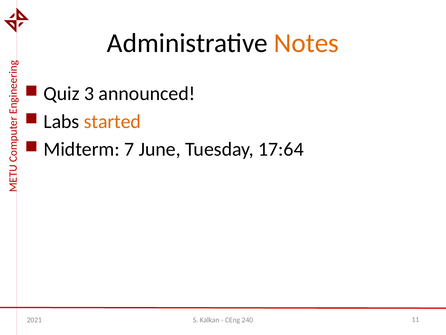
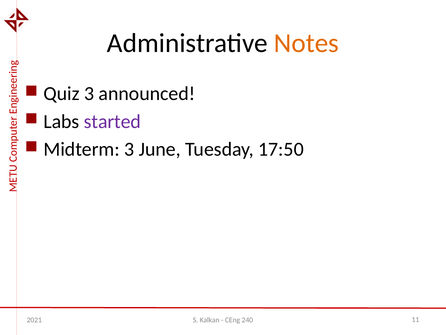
started colour: orange -> purple (112, 121)
Midterm 7: 7 -> 3 (129, 149)
17:64: 17:64 -> 17:50 (281, 149)
